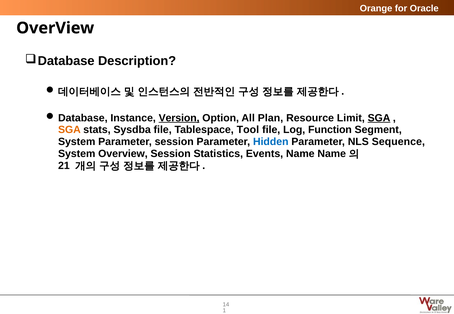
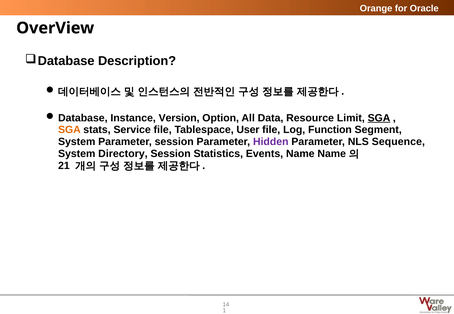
Version underline: present -> none (179, 118)
Plan: Plan -> Data (271, 118)
Sysdba: Sysdba -> Service (132, 130)
Tool: Tool -> User (248, 130)
Hidden colour: blue -> purple (271, 142)
System Overview: Overview -> Directory (123, 154)
